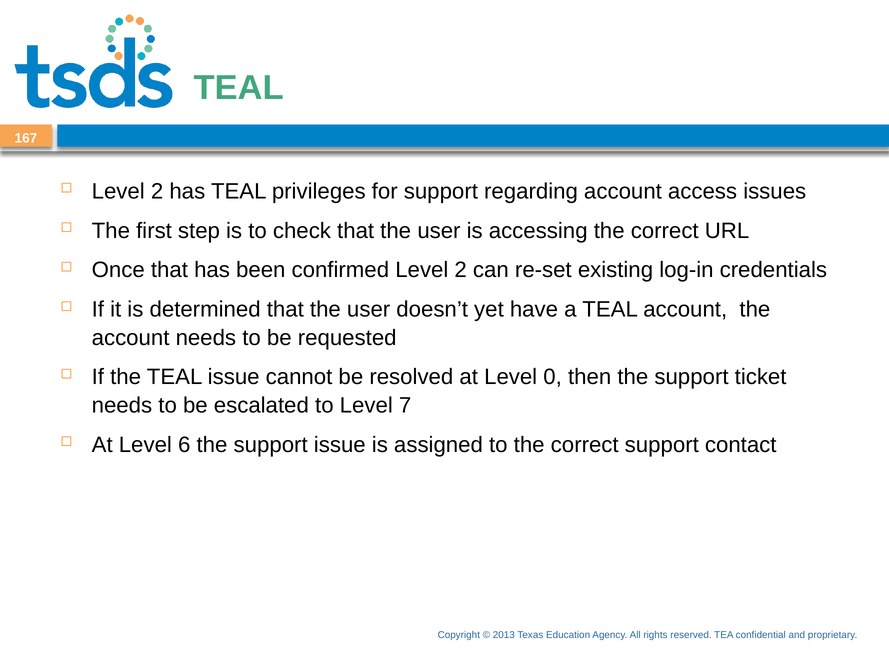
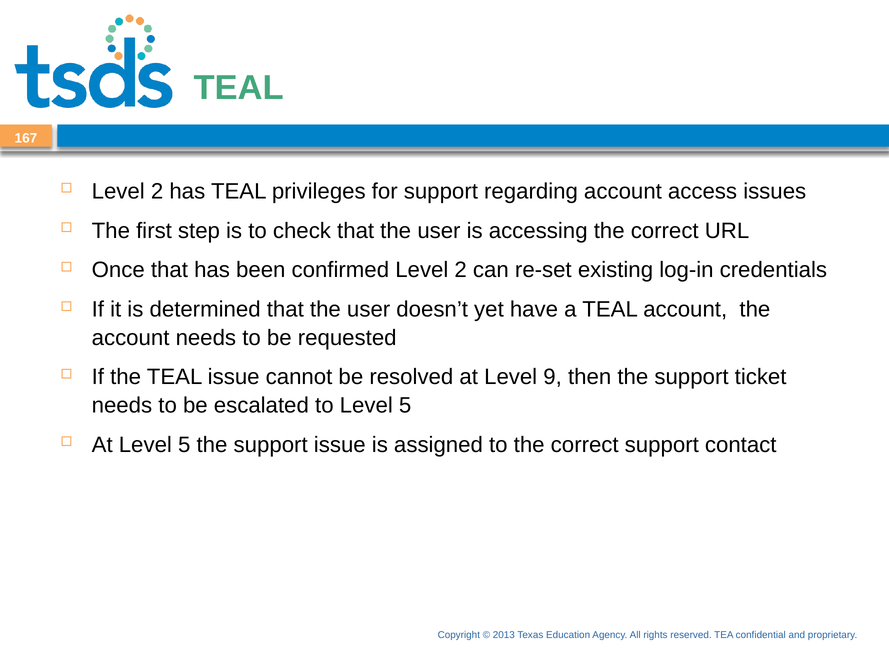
0: 0 -> 9 (553, 377)
to Level 7: 7 -> 5 (405, 405)
At Level 6: 6 -> 5 (184, 445)
